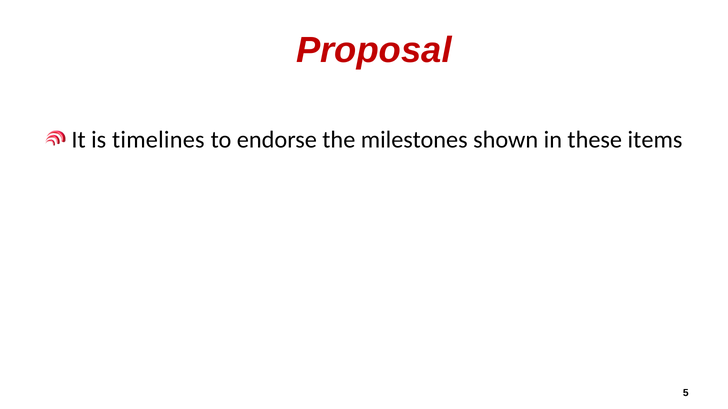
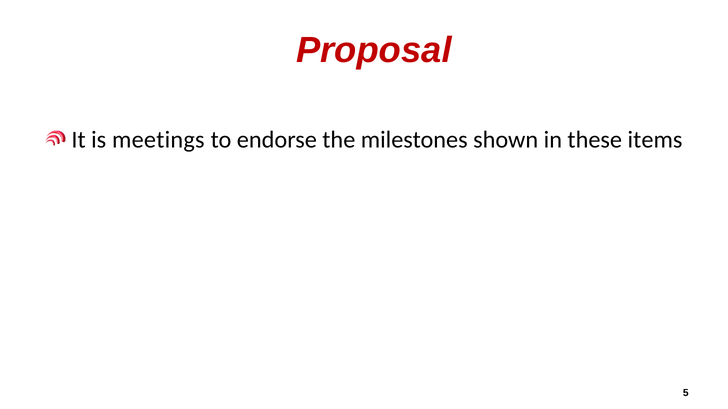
timelines: timelines -> meetings (158, 140)
